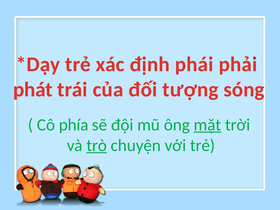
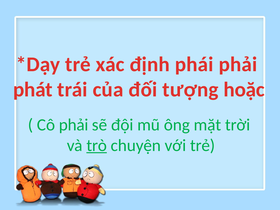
sóng: sóng -> hoặc (244, 90)
Cô phía: phía -> phải (74, 125)
mặt underline: present -> none (207, 125)
